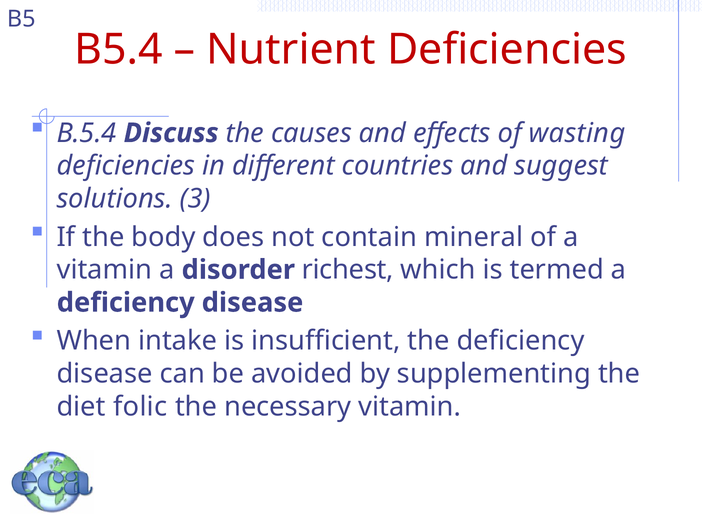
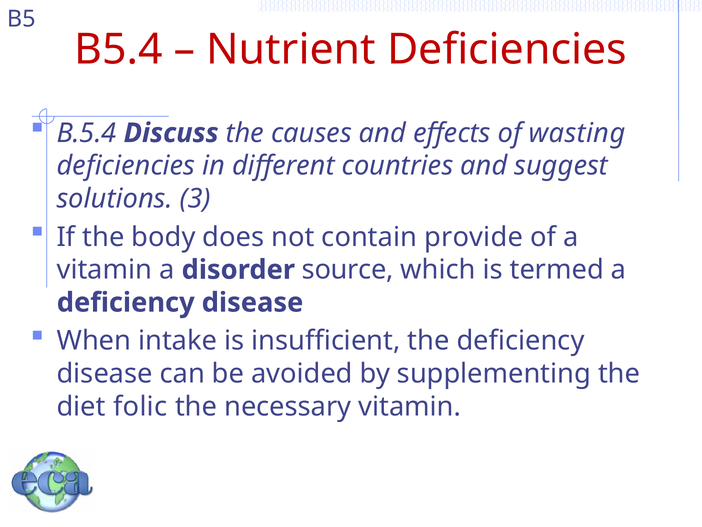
mineral: mineral -> provide (474, 237)
richest: richest -> source (348, 270)
